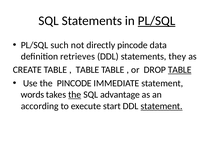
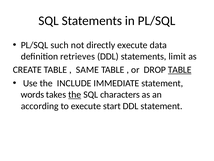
PL/SQL underline: present -> none (157, 21)
directly pincode: pincode -> execute (132, 45)
they: they -> limit (177, 56)
TABLE: TABLE -> SAME (87, 70)
the PINCODE: PINCODE -> INCLUDE (74, 83)
advantage: advantage -> characters (120, 94)
statement underline: present -> none (162, 106)
